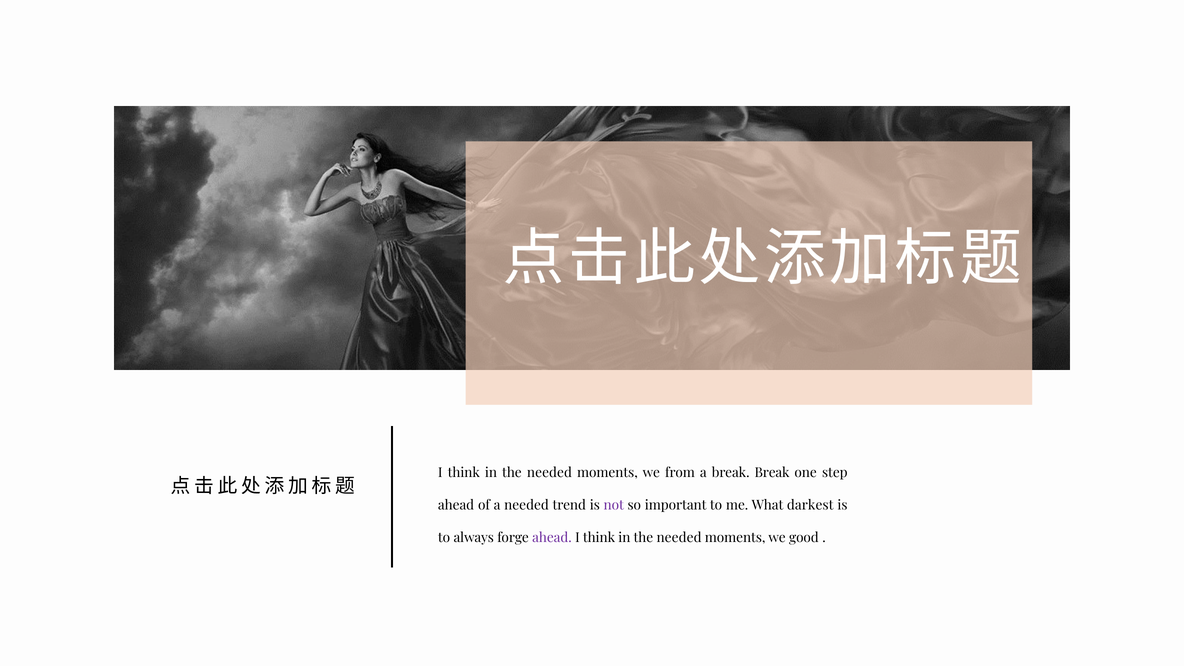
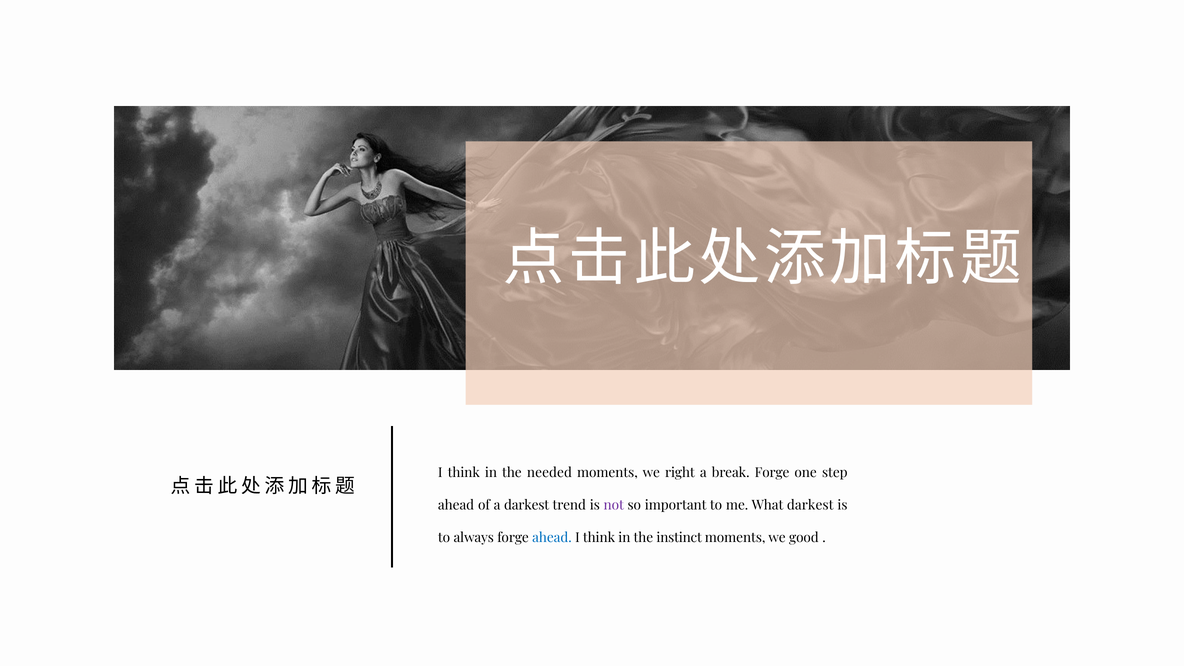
from: from -> right (680, 473)
break Break: Break -> Forge (772, 473)
a needed: needed -> darkest (527, 505)
ahead colour: purple -> blue (552, 538)
needed: needed -> instinct (679, 538)
